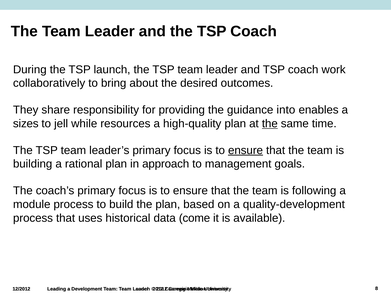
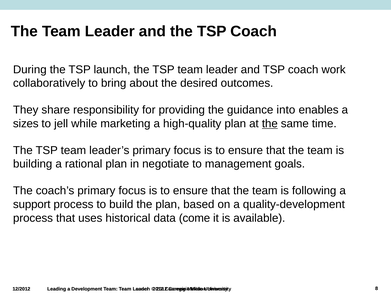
resources: resources -> marketing (125, 124)
ensure underline: present -> none (246, 150)
approach: approach -> negotiate (166, 164)
module: module -> support (32, 205)
